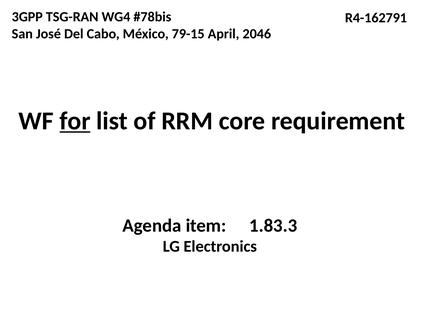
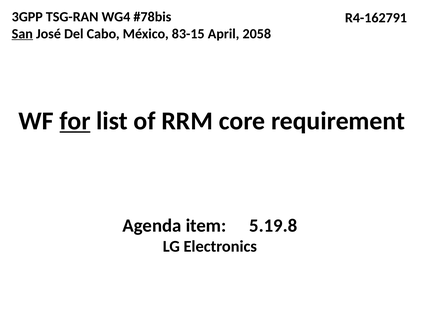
San underline: none -> present (22, 34)
79-15: 79-15 -> 83-15 (188, 34)
2046: 2046 -> 2058 (257, 34)
1.83.3: 1.83.3 -> 5.19.8 (273, 226)
